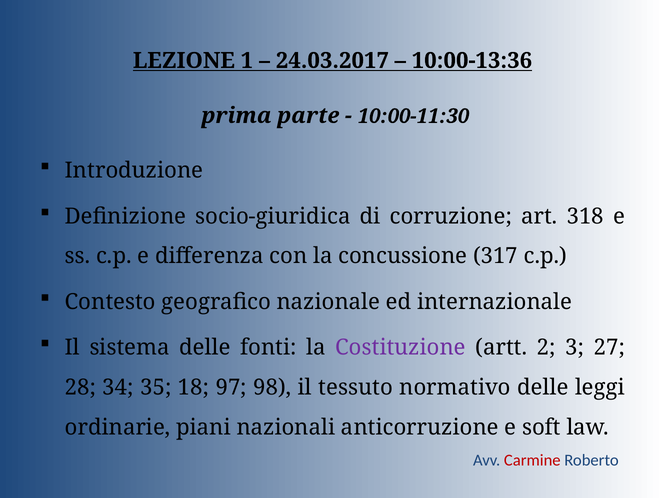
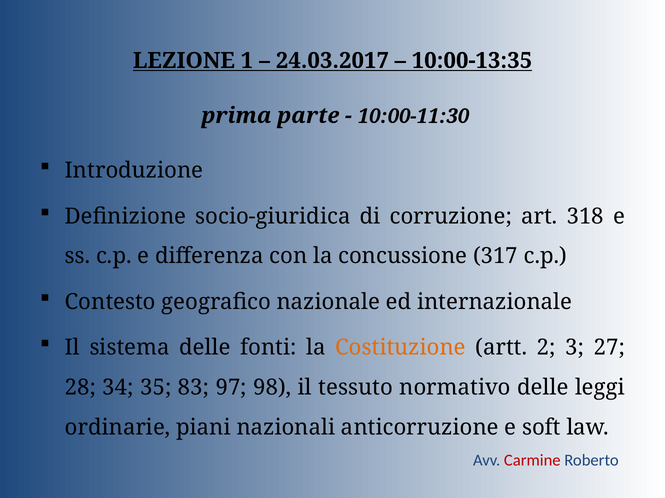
10:00-13:36: 10:00-13:36 -> 10:00-13:35 (472, 61)
Costituzione colour: purple -> orange (401, 348)
18: 18 -> 83 (194, 388)
